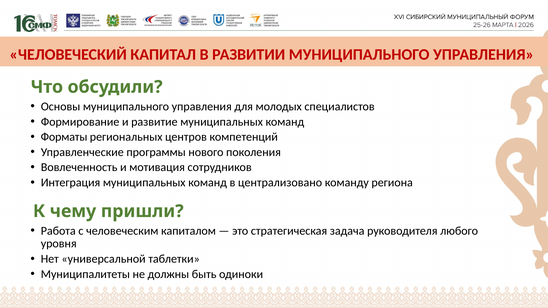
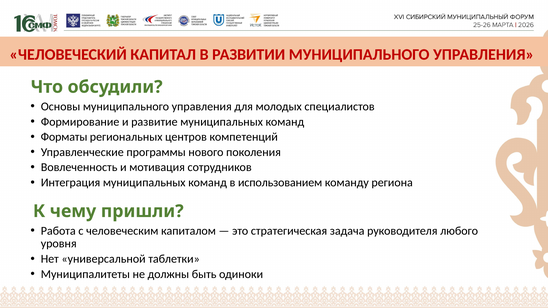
централизовано: централизовано -> использованием (280, 183)
